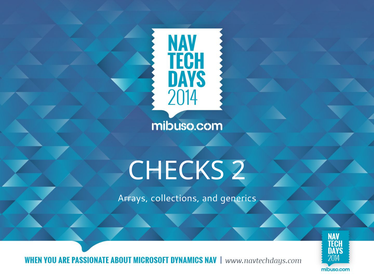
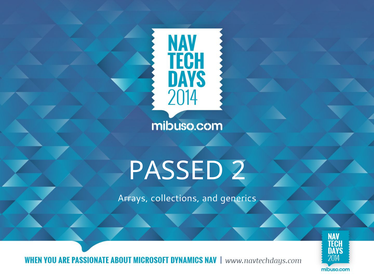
CHECKS: CHECKS -> PASSED (176, 171)
